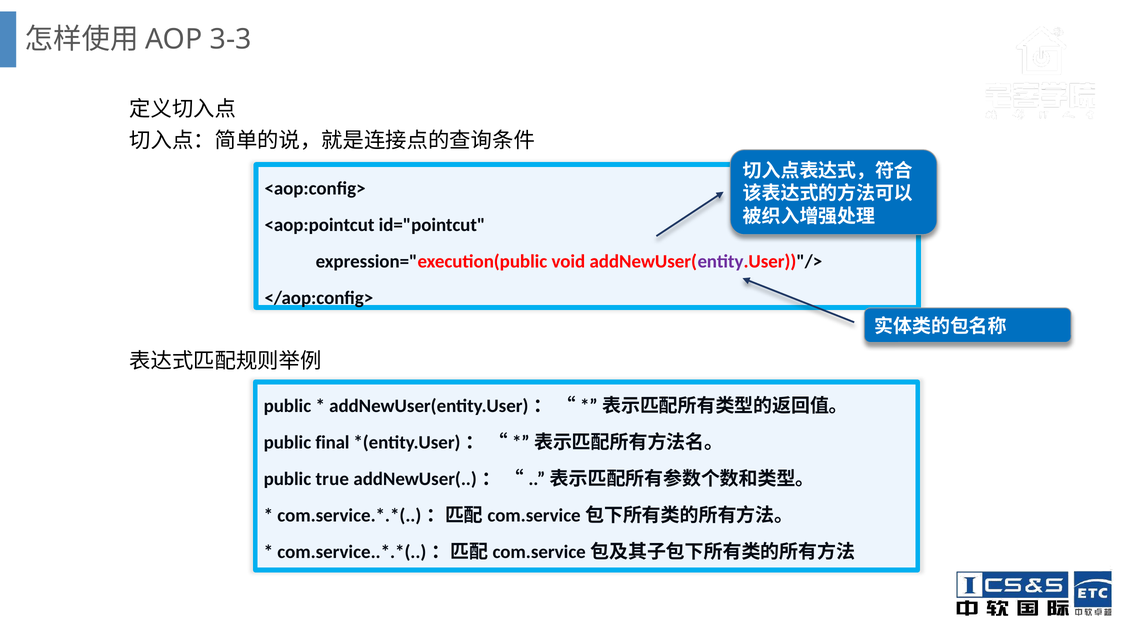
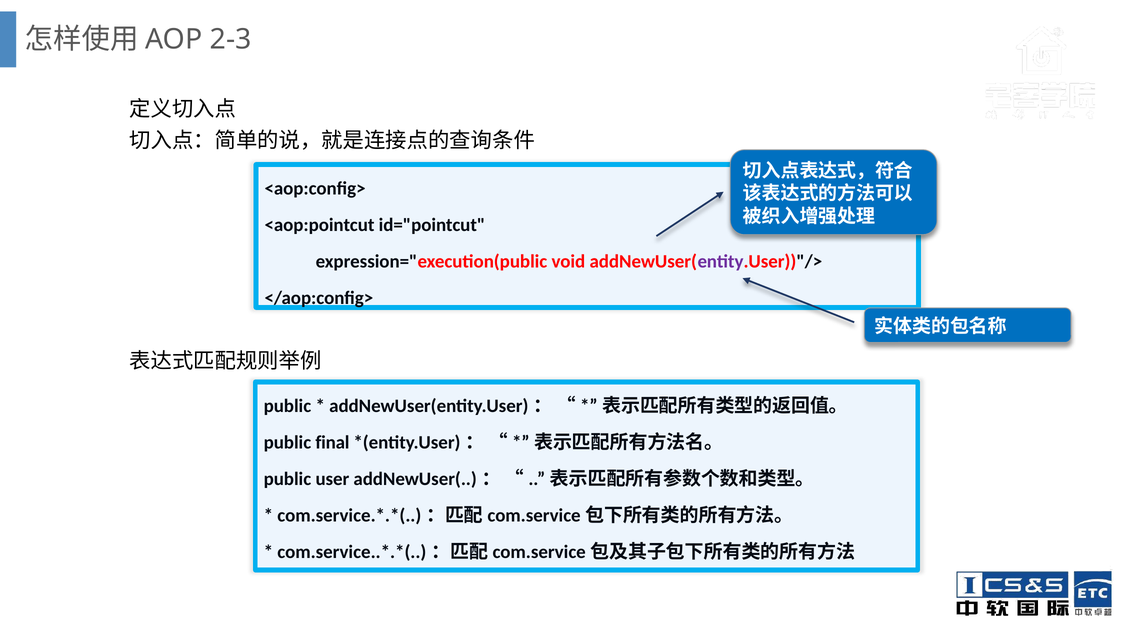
3-3: 3-3 -> 2-3 (231, 39)
true: true -> user (332, 479)
